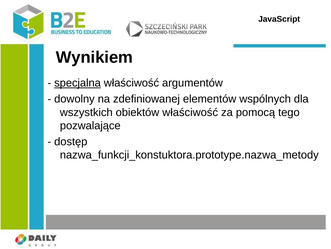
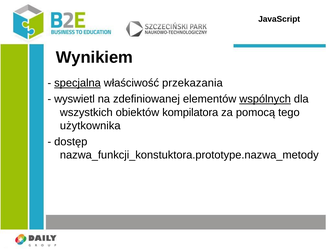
argumentów: argumentów -> przekazania (192, 83)
dowolny: dowolny -> wyswietl (74, 99)
wspólnych underline: none -> present (265, 99)
obiektów właściwość: właściwość -> kompilatora (190, 112)
pozwalające: pozwalające -> użytkownika (90, 125)
